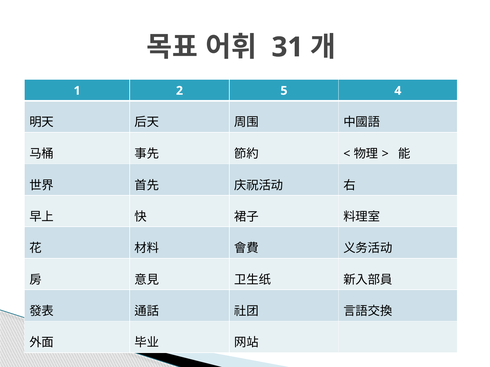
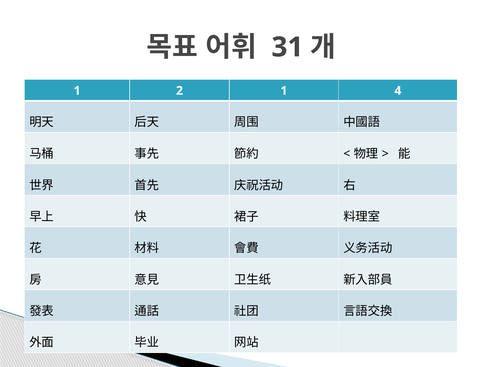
2 5: 5 -> 1 (284, 91)
